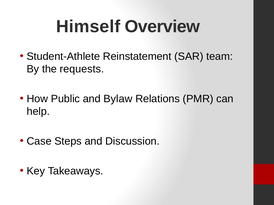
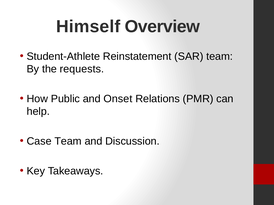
Bylaw: Bylaw -> Onset (118, 99)
Case Steps: Steps -> Team (68, 142)
